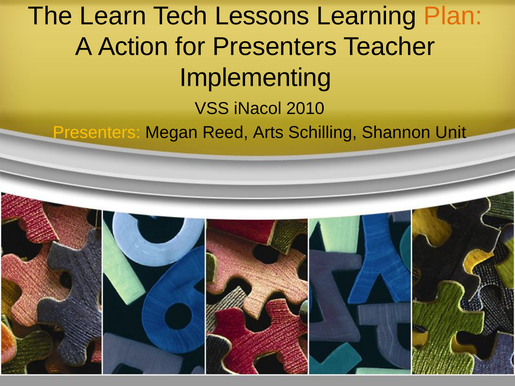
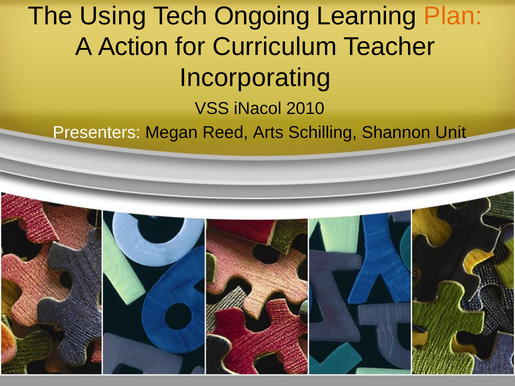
Learn: Learn -> Using (113, 16)
Lessons: Lessons -> Ongoing (262, 16)
for Presenters: Presenters -> Curriculum (275, 47)
Implementing: Implementing -> Incorporating (255, 78)
Presenters colour: yellow -> white (97, 133)
